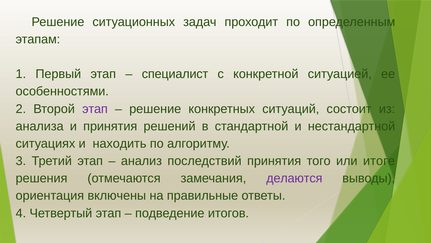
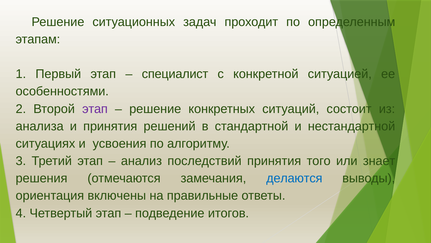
находить: находить -> усвоения (120, 143)
итоге: итоге -> знает (379, 161)
делаются colour: purple -> blue (294, 178)
